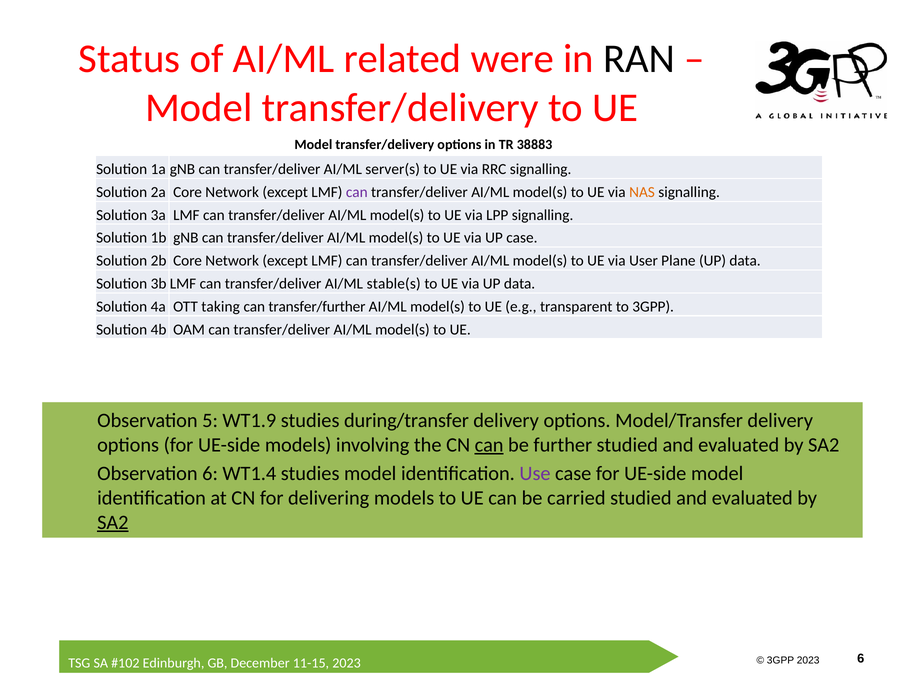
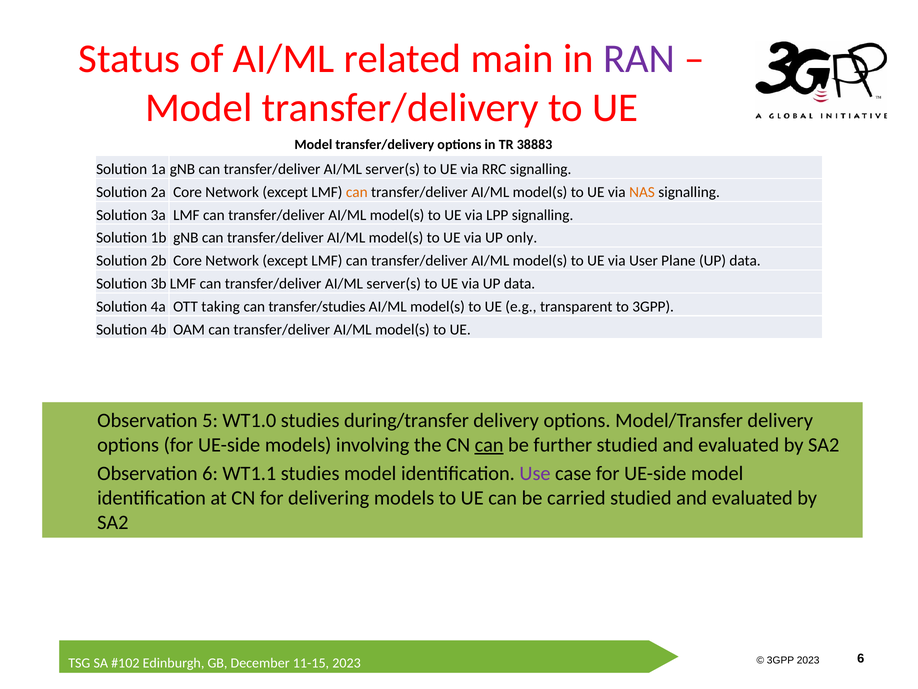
were: were -> main (512, 59)
RAN colour: black -> purple (639, 59)
can colour: purple -> orange (357, 192)
UP case: case -> only (522, 238)
stable(s: stable(s -> server(s (394, 284)
transfer/further: transfer/further -> transfer/studies (317, 306)
WT1.9: WT1.9 -> WT1.0 (249, 420)
WT1.4: WT1.4 -> WT1.1 (249, 473)
SA2 underline: present -> none (113, 522)
